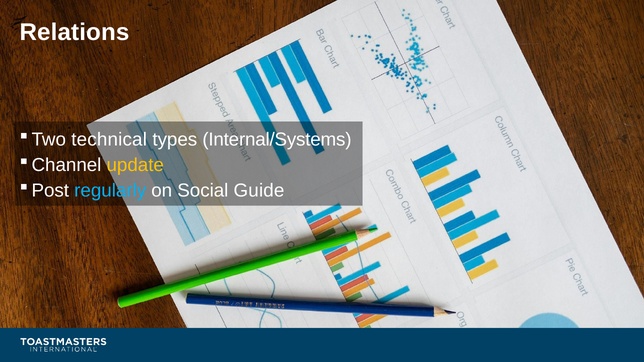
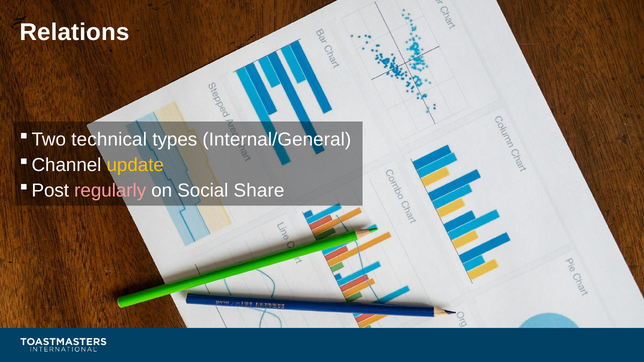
Internal/Systems: Internal/Systems -> Internal/General (277, 140)
regularly colour: light blue -> pink (110, 191)
Guide: Guide -> Share (259, 191)
